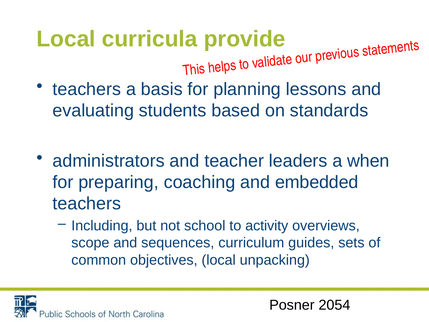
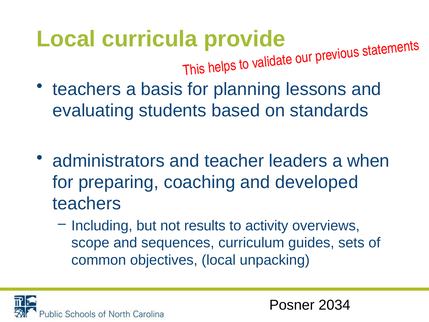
embedded: embedded -> developed (317, 182)
school: school -> results (205, 226)
2054: 2054 -> 2034 (334, 305)
